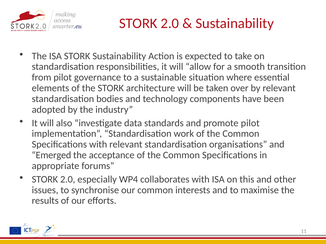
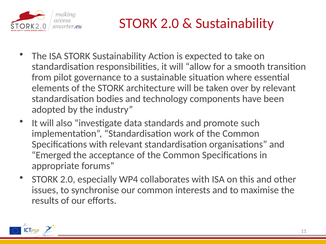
promote pilot: pilot -> such (250, 123)
